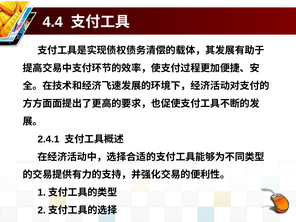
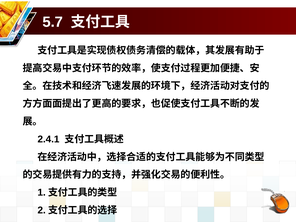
4.4: 4.4 -> 5.7 (53, 22)
